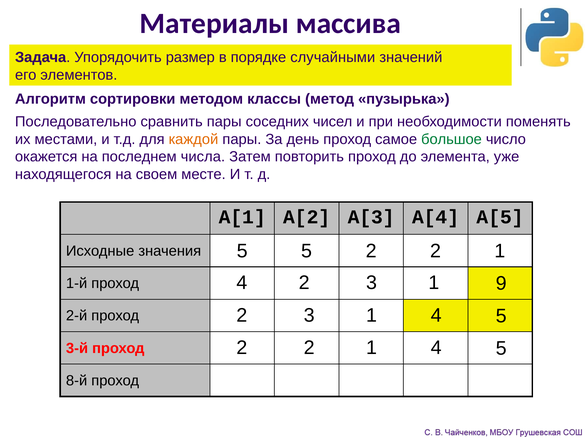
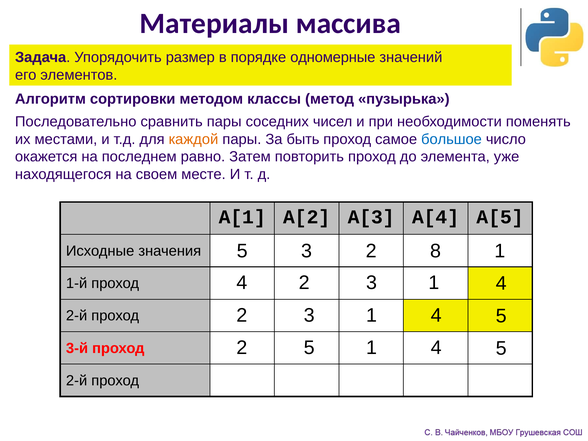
случайными: случайными -> одномерные (333, 57)
день: день -> быть (303, 139)
большое colour: green -> blue (451, 139)
числа: числа -> равно (203, 157)
5 5: 5 -> 3 (307, 251)
2: 2 -> 8 (436, 251)
1 9: 9 -> 4 (501, 283)
2: 2 -> 5 (309, 348)
8-й: 8-й -> 2-й (77, 381)
